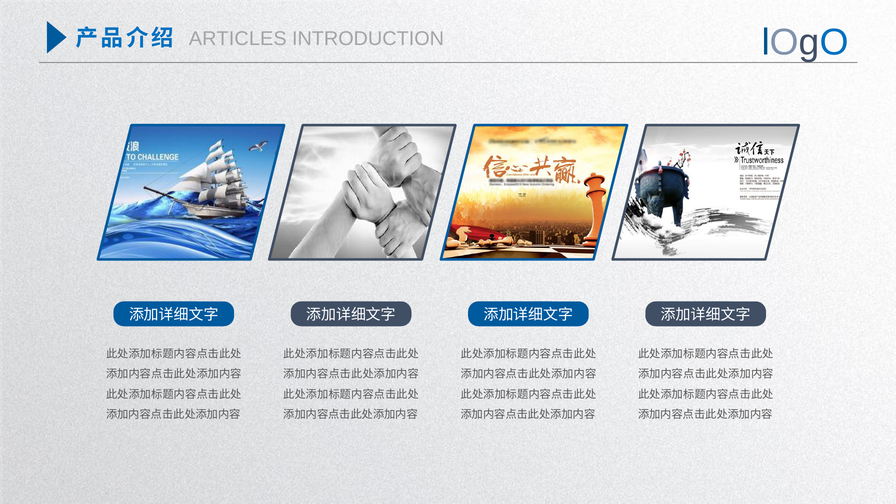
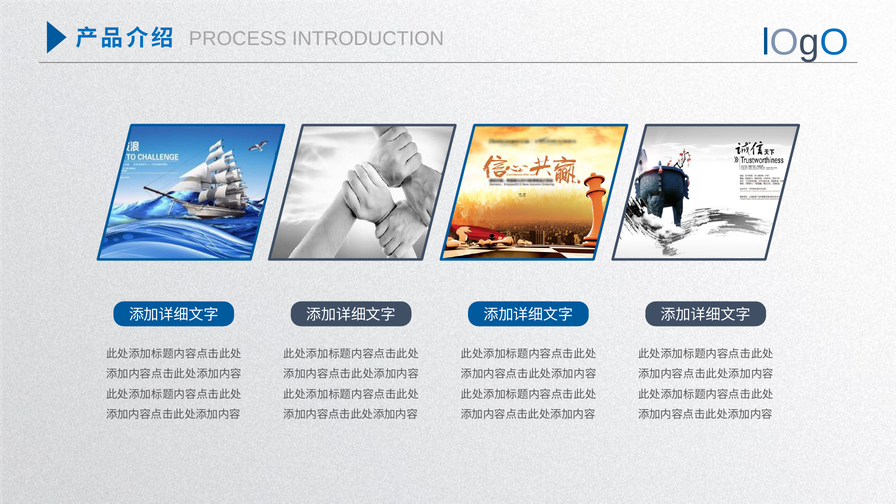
ARTICLES: ARTICLES -> PROCESS (238, 39)
